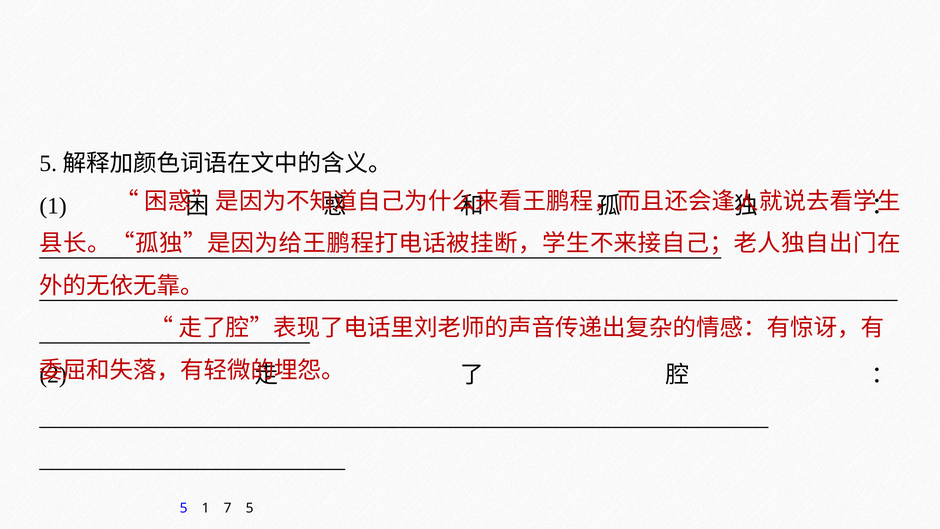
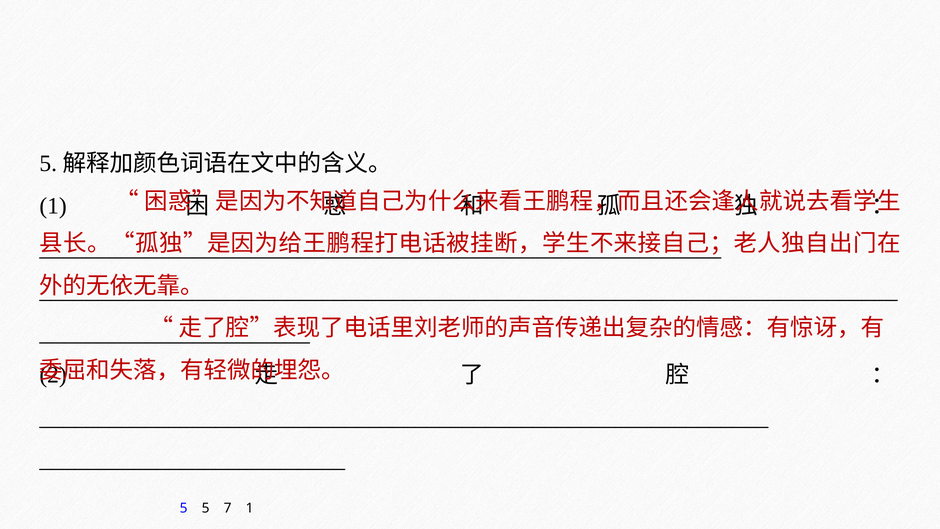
5 1: 1 -> 5 (206, 508)
7 5: 5 -> 1 (250, 508)
